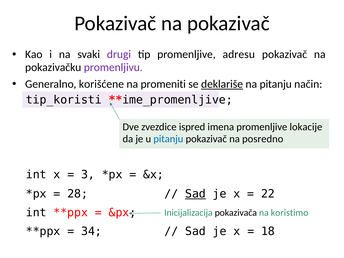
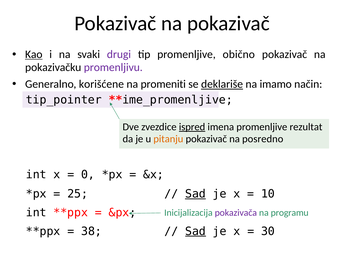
Kao underline: none -> present (34, 54)
adresu: adresu -> obično (239, 54)
na pitanju: pitanju -> imamo (276, 84)
tip_koristi: tip_koristi -> tip_pointer (64, 100)
ispred underline: none -> present (192, 127)
lokacije: lokacije -> rezultat (306, 127)
pitanju colour: blue -> orange (168, 139)
3: 3 -> 0 (88, 175)
28: 28 -> 25 (78, 194)
22: 22 -> 10 (268, 194)
pokazivača colour: black -> purple (236, 213)
koristimo: koristimo -> programu (290, 213)
34: 34 -> 38 (91, 231)
Sad underline: none -> present (196, 231)
18: 18 -> 30 (268, 231)
